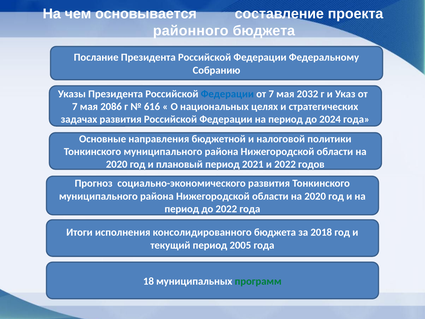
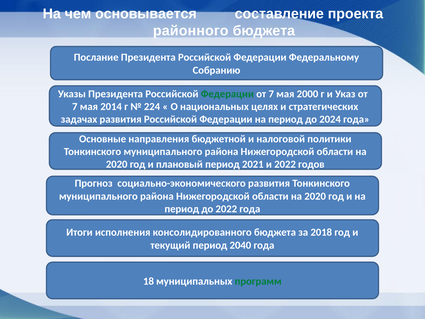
Федерации colour: blue -> green (227, 94)
2032: 2032 -> 2000 (307, 94)
2086: 2086 -> 2014 (111, 107)
616: 616 -> 224 (152, 107)
2005: 2005 -> 2040 (240, 245)
